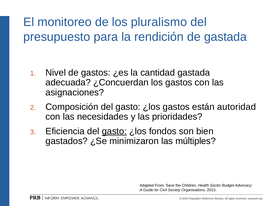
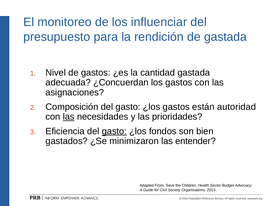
pluralismo: pluralismo -> influenciar (159, 22)
las underline: none -> present (69, 116)
múltiples: múltiples -> entender (196, 141)
